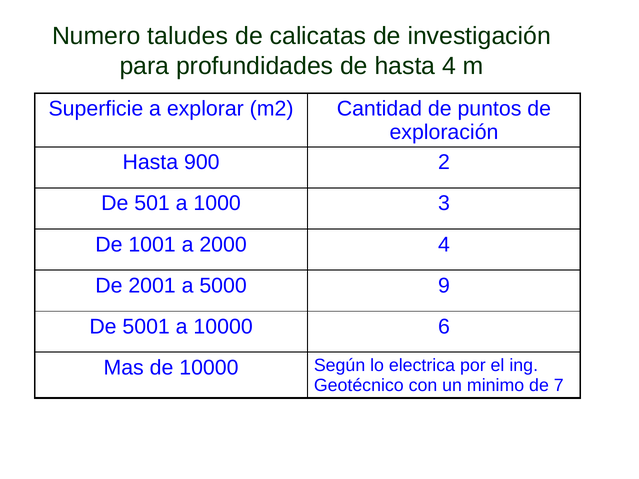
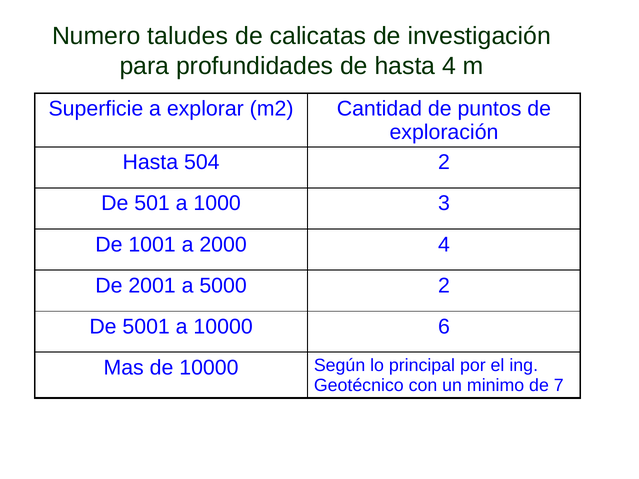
900: 900 -> 504 (202, 163)
5000 9: 9 -> 2 (444, 286)
electrica: electrica -> principal (422, 366)
